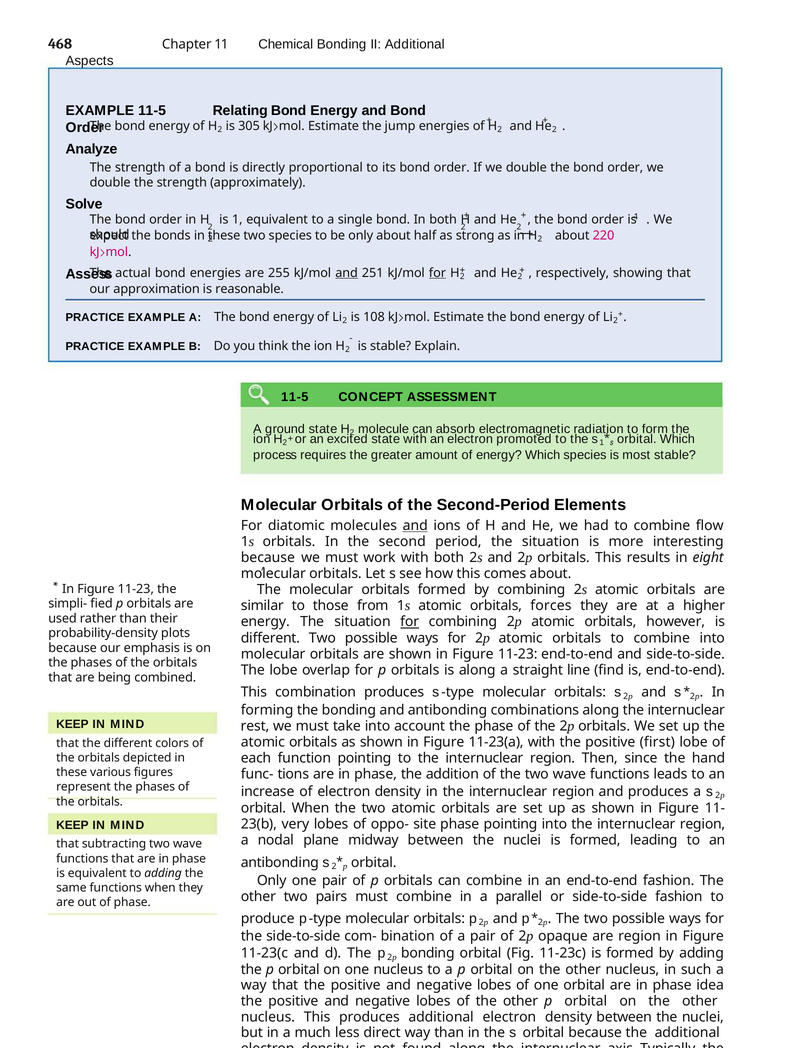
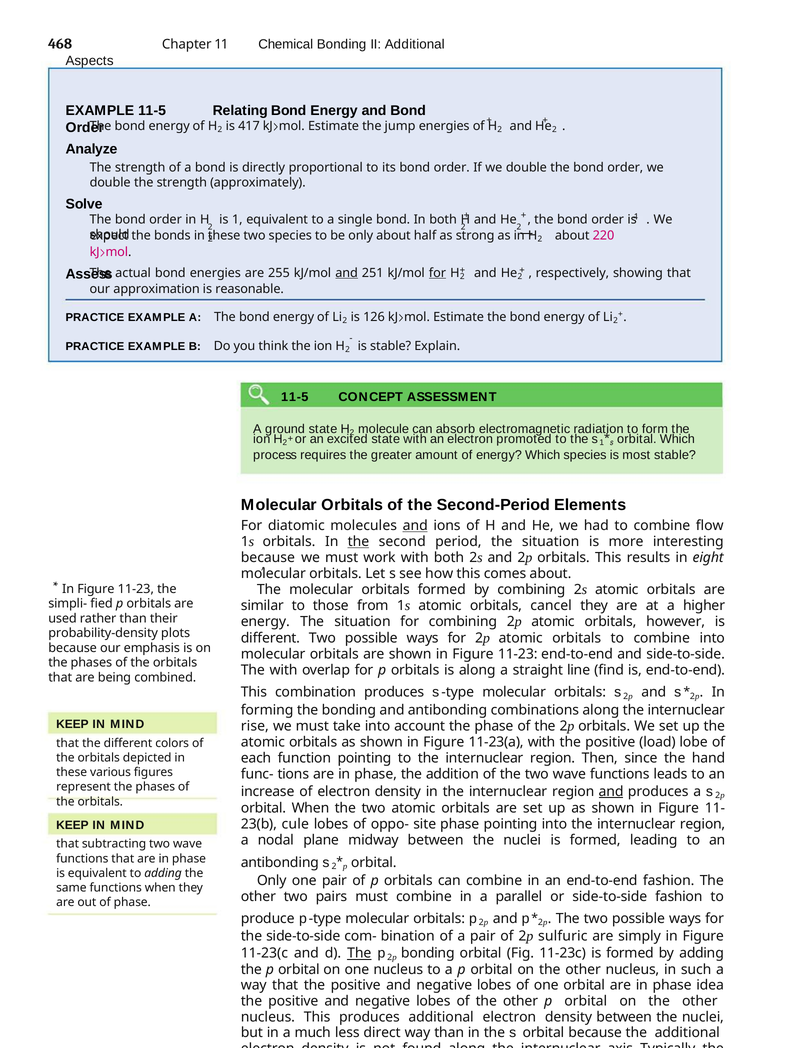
305: 305 -> 417 (249, 126)
108: 108 -> 126 (374, 317)
the underline: none -> present (358, 542)
forces: forces -> cancel (551, 606)
for underline: present -> none (410, 622)
The lobe: lobe -> with (284, 670)
rest: rest -> rise (255, 726)
first: first -> load (657, 742)
and underline: none -> present (611, 792)
very: very -> cule (295, 824)
opaque: opaque -> sulfuric (563, 936)
are region: region -> simply (639, 936)
The underline: none -> present (359, 953)
